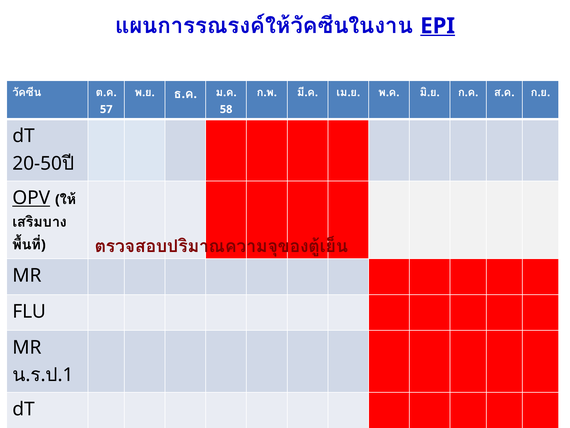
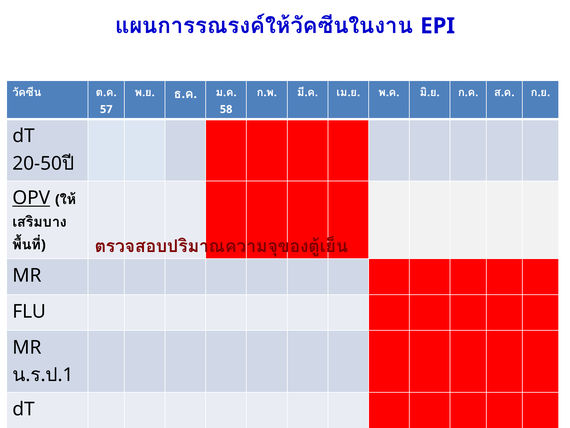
EPI underline: present -> none (438, 26)
